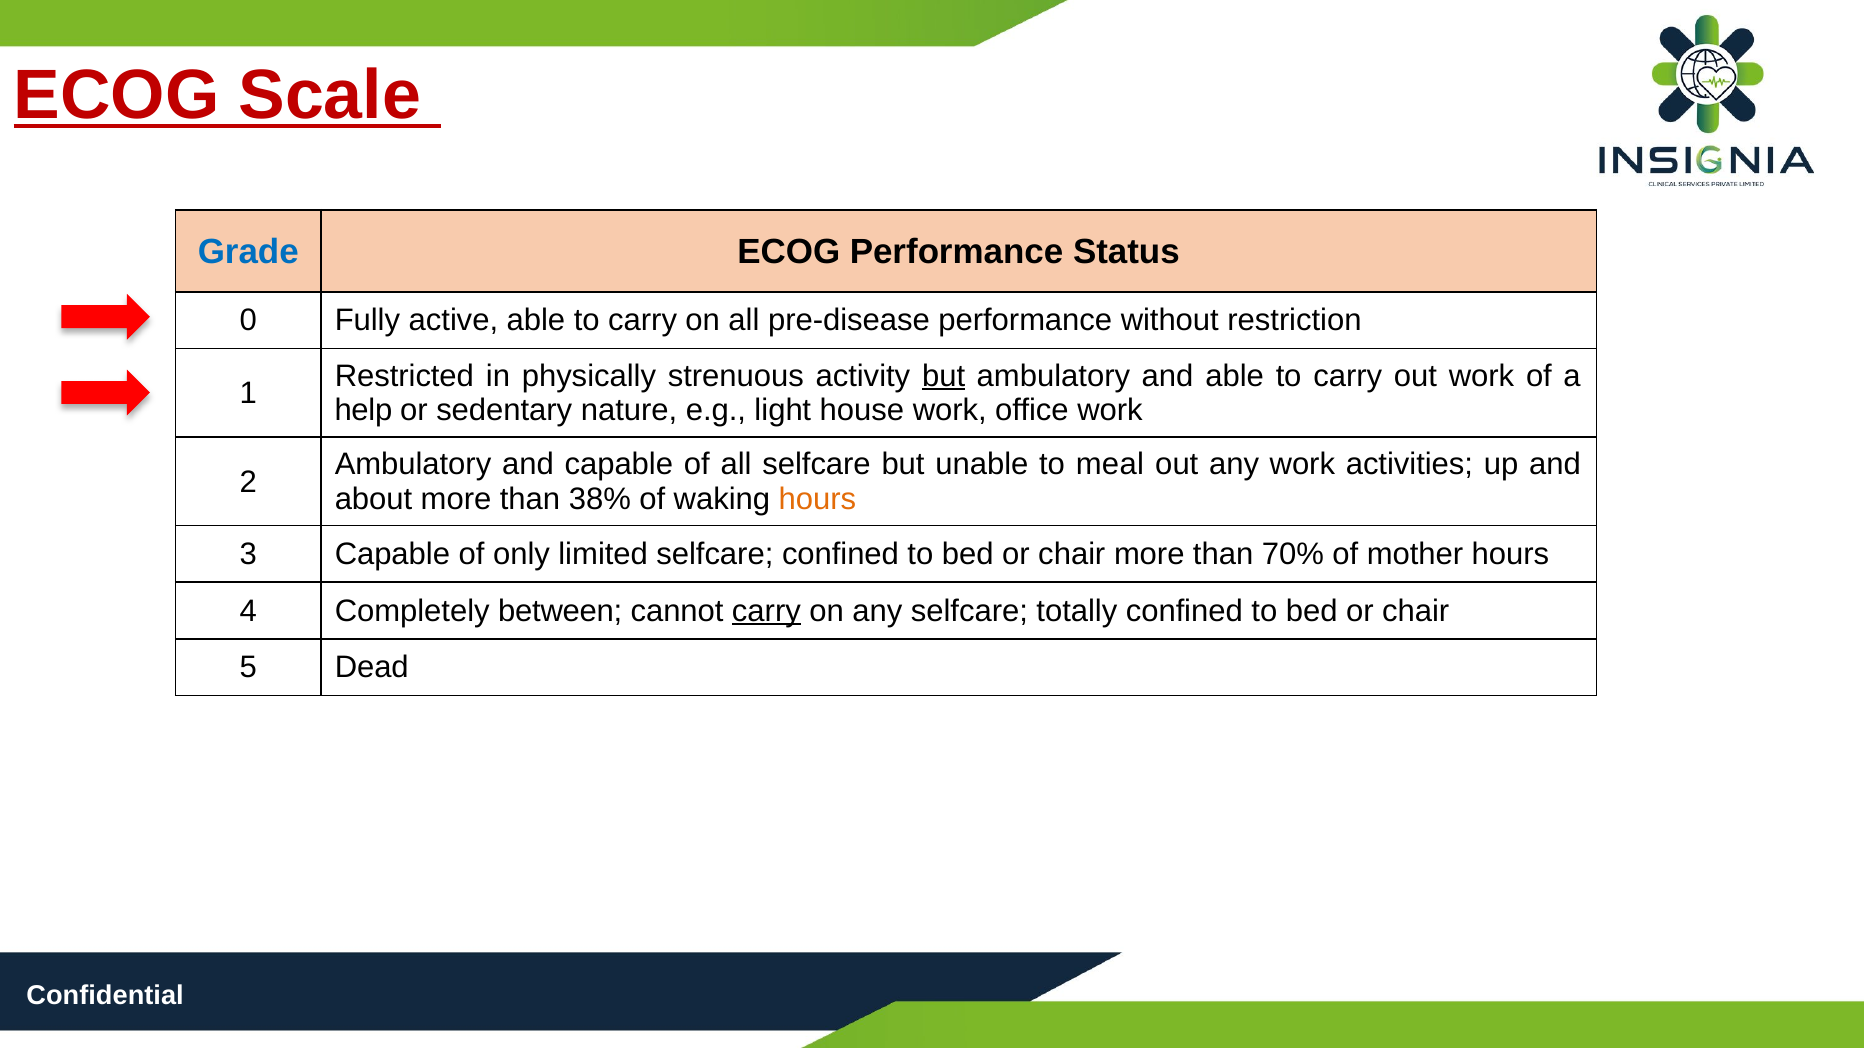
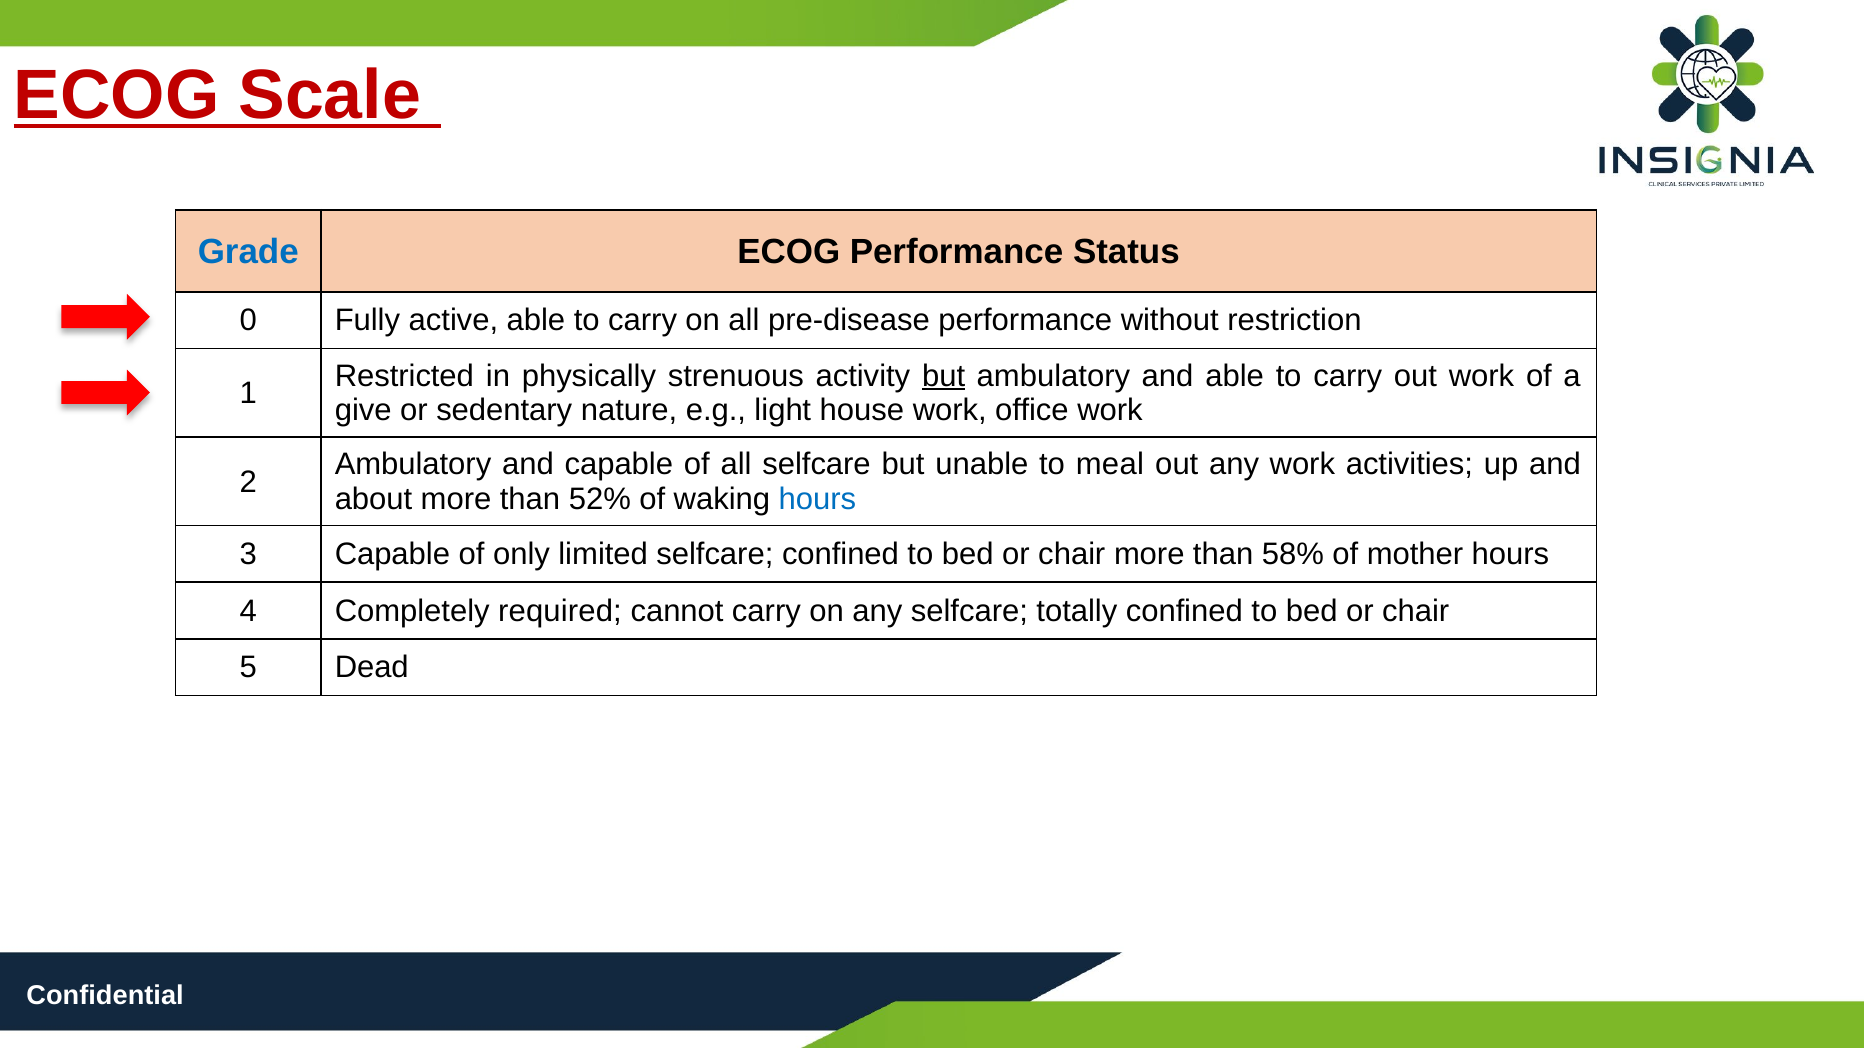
help: help -> give (363, 411)
38%: 38% -> 52% (600, 499)
hours colour: orange -> blue (817, 499)
70%: 70% -> 58% (1293, 555)
between: between -> required (560, 611)
carry underline: present -> none (766, 611)
